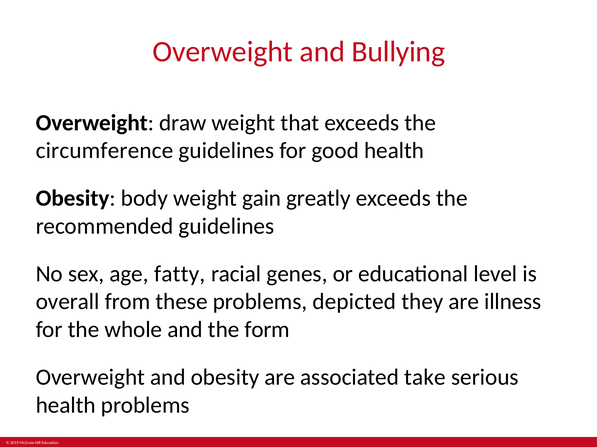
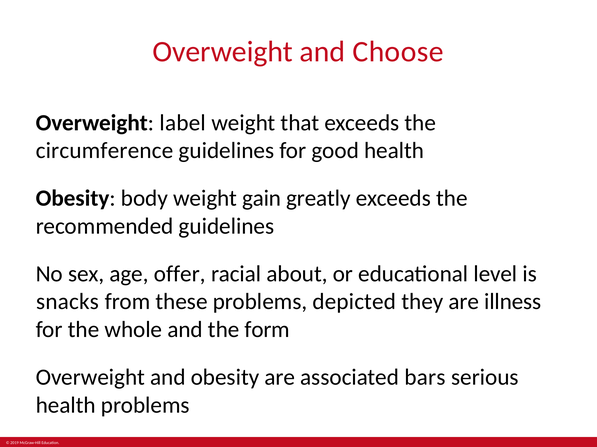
Bullying: Bullying -> Choose (398, 52)
draw: draw -> label (183, 123)
fatty: fatty -> offer (180, 274)
genes: genes -> about (297, 274)
overall: overall -> snacks (68, 302)
take: take -> bars (425, 378)
